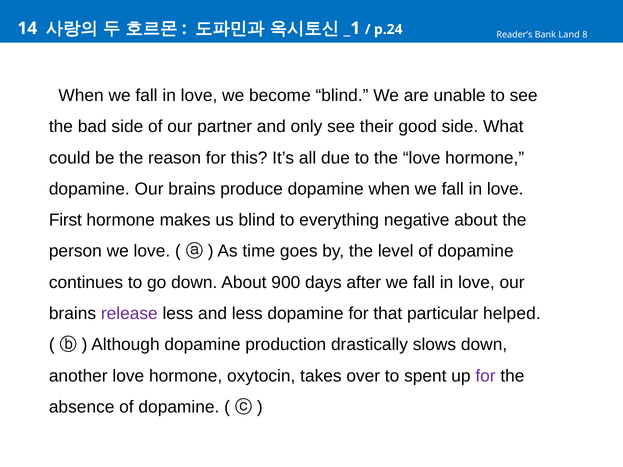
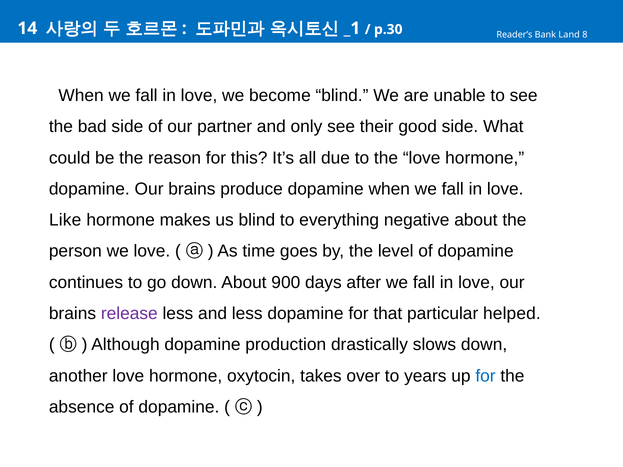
p.24: p.24 -> p.30 (388, 29)
First: First -> Like (65, 220)
spent: spent -> years (425, 376)
for colour: purple -> blue (486, 376)
